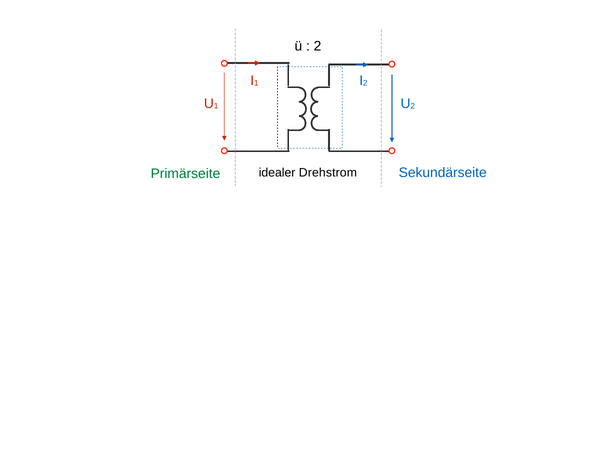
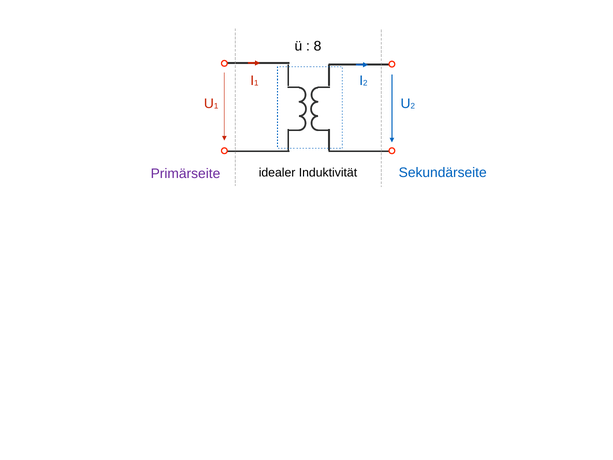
2: 2 -> 8 (318, 46)
Drehstrom: Drehstrom -> Induktivität (328, 173)
Primärseite colour: green -> purple (185, 174)
